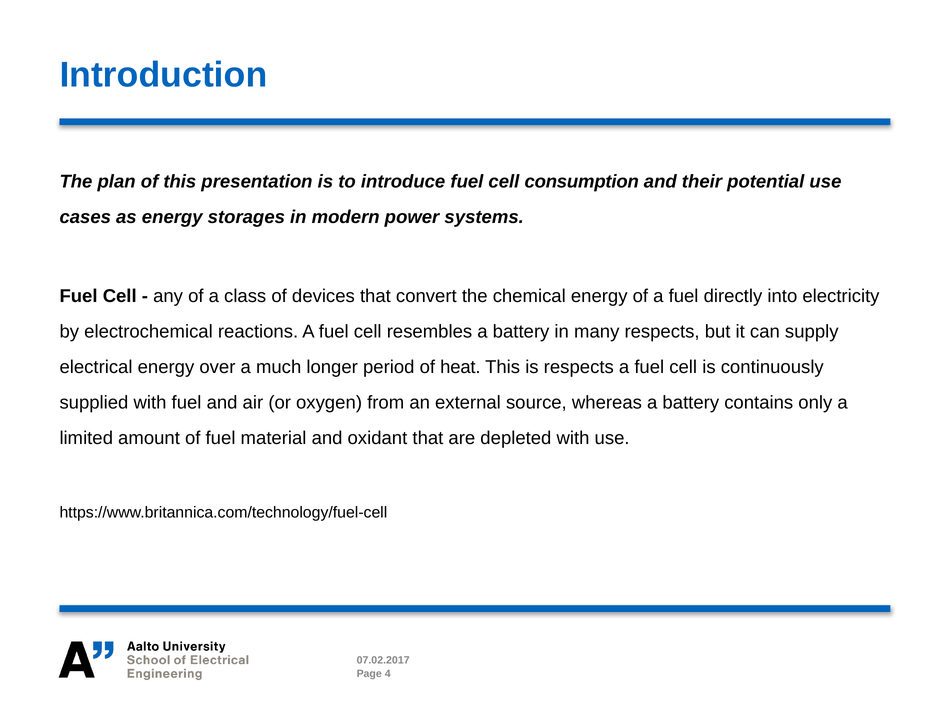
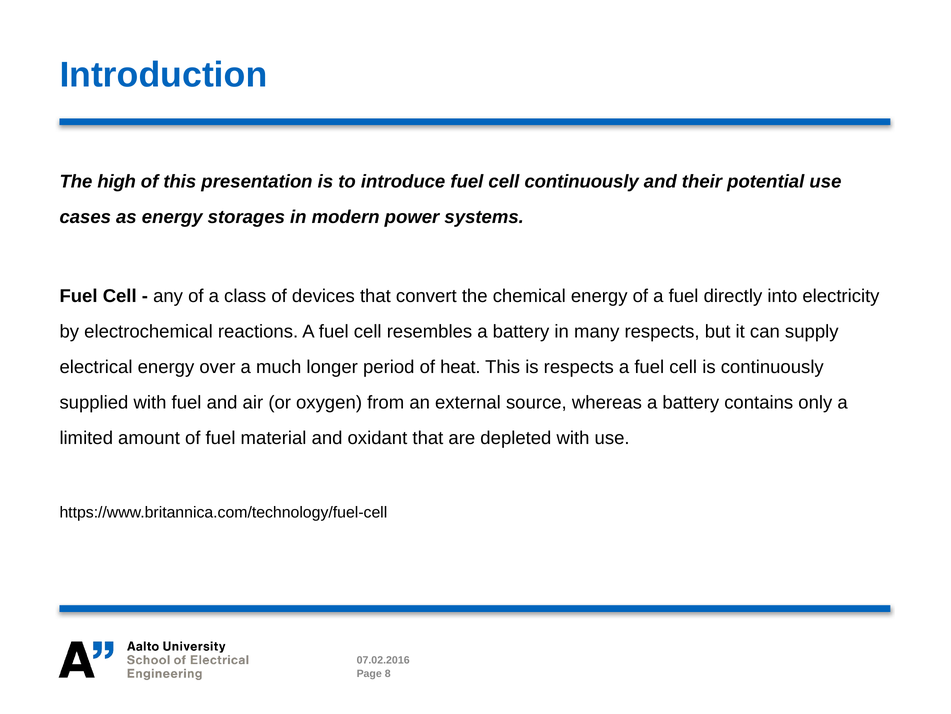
plan: plan -> high (117, 182)
cell consumption: consumption -> continuously (582, 182)
07.02.2017: 07.02.2017 -> 07.02.2016 (383, 660)
4: 4 -> 8 (388, 673)
